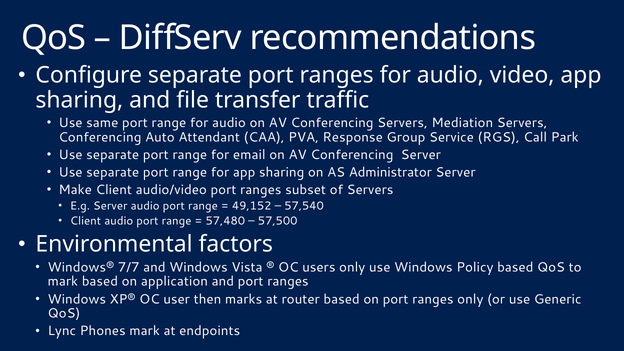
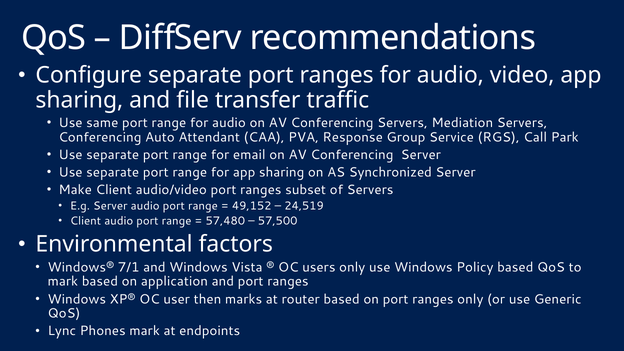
Administrator: Administrator -> Synchronized (390, 172)
57,540: 57,540 -> 24,519 (304, 206)
7/7: 7/7 -> 7/1 (129, 267)
